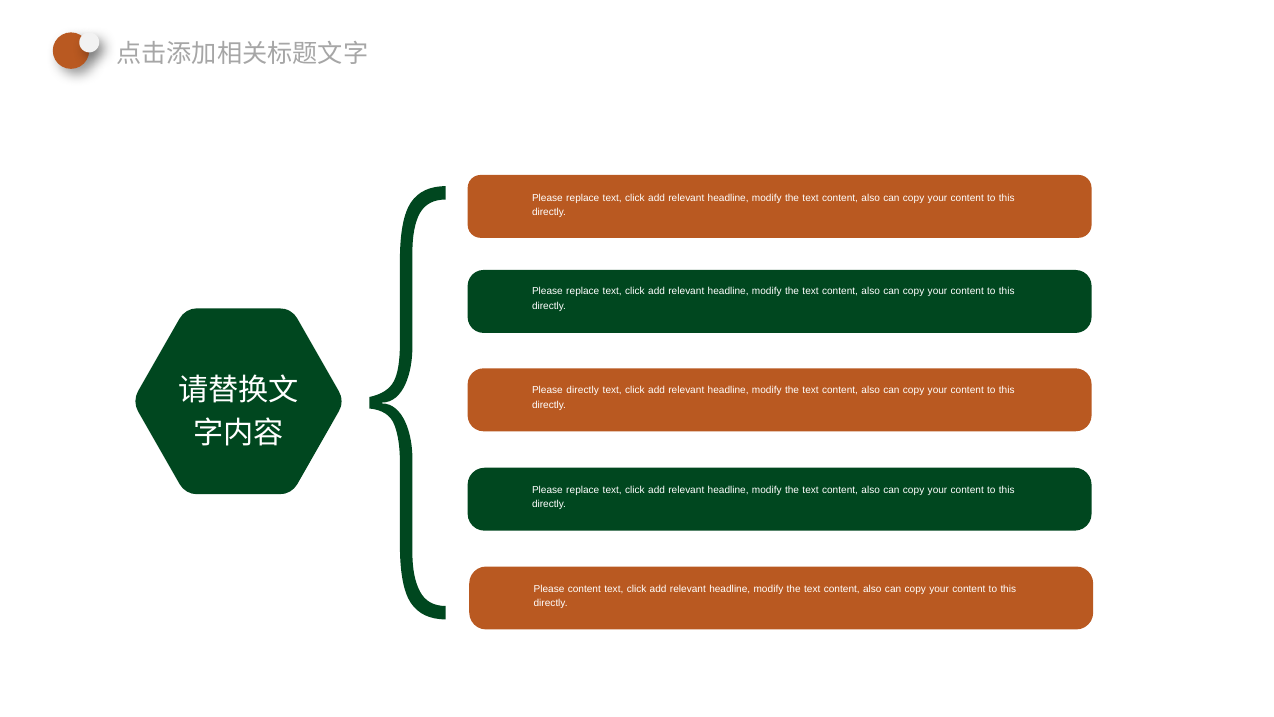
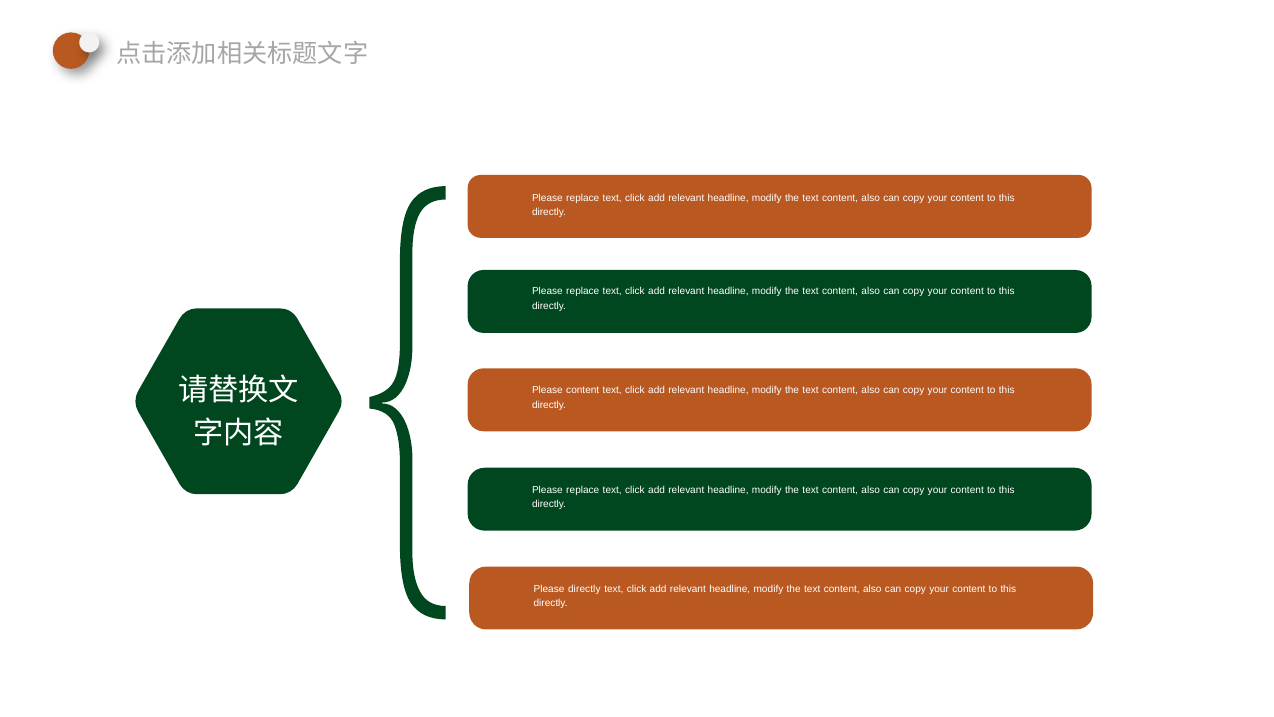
Please directly: directly -> content (583, 390)
Please content: content -> directly (584, 589)
